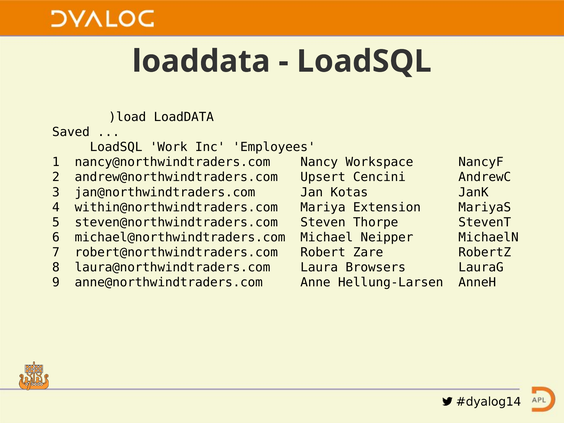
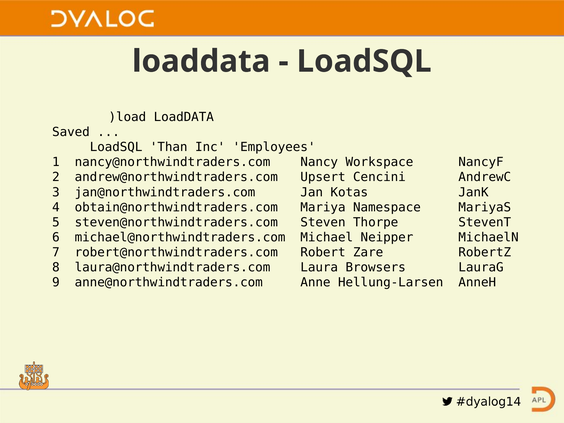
Work: Work -> Than (169, 147)
within@northwindtraders.com: within@northwindtraders.com -> obtain@northwindtraders.com (176, 207)
Extension: Extension -> Namespace (387, 207)
